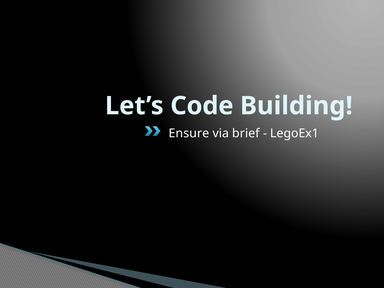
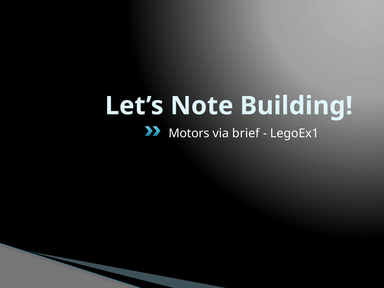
Code: Code -> Note (202, 106)
Ensure: Ensure -> Motors (189, 133)
